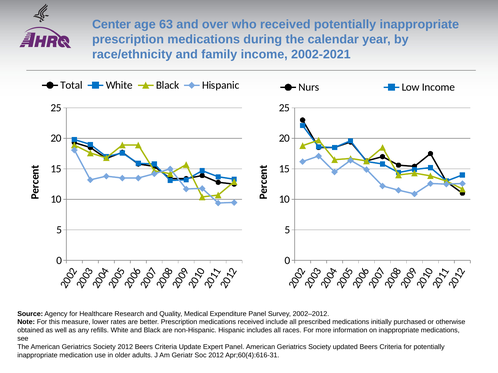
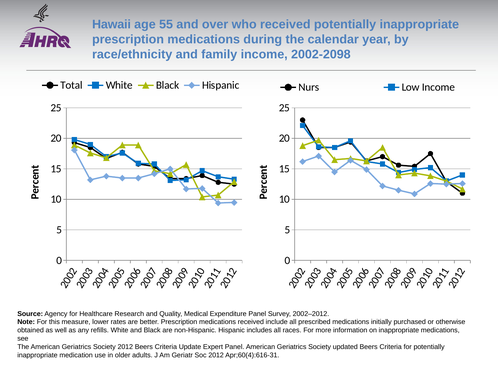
Center: Center -> Hawaii (112, 25)
63: 63 -> 55 (166, 25)
2002-2021: 2002-2021 -> 2002-2098 (321, 54)
